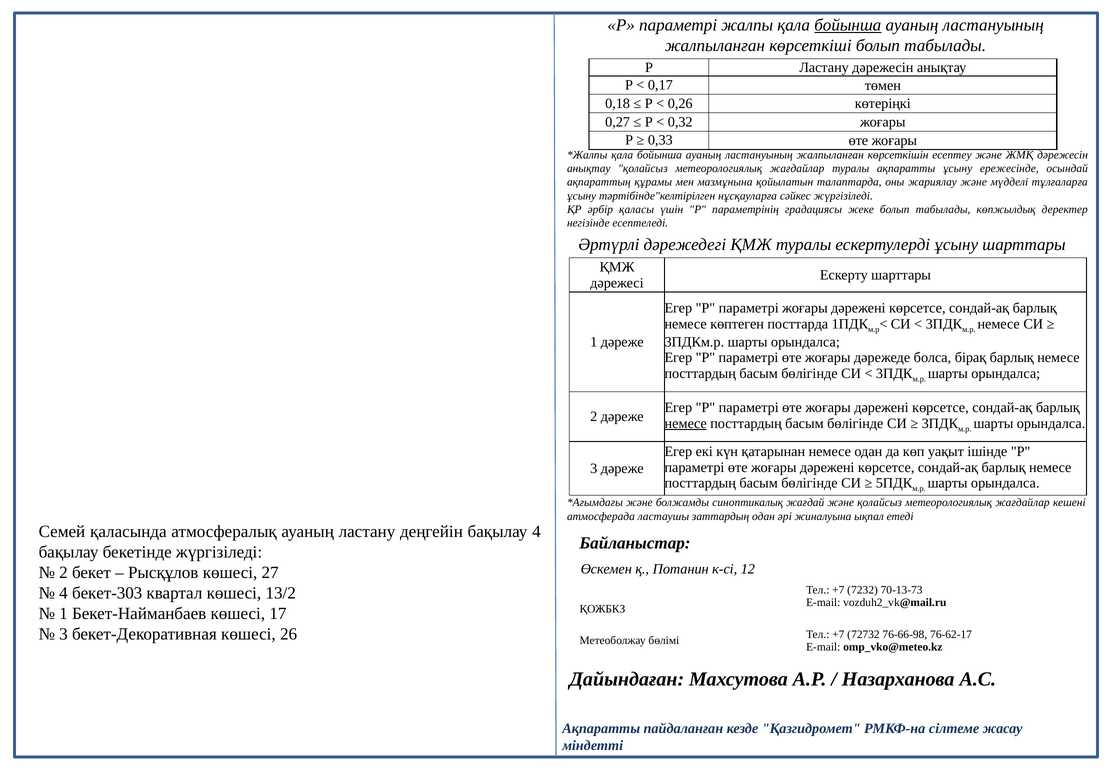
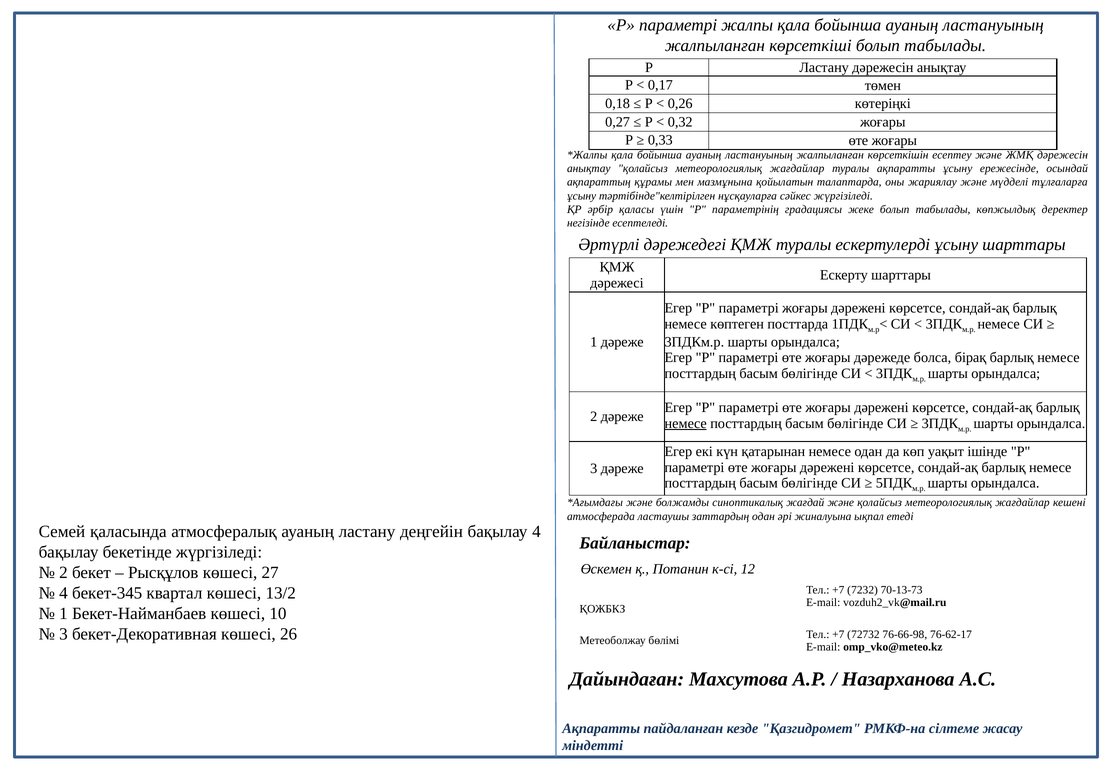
бойынша underline: present -> none (848, 25)
бекет-303: бекет-303 -> бекет-345 (107, 593)
17: 17 -> 10 (278, 614)
